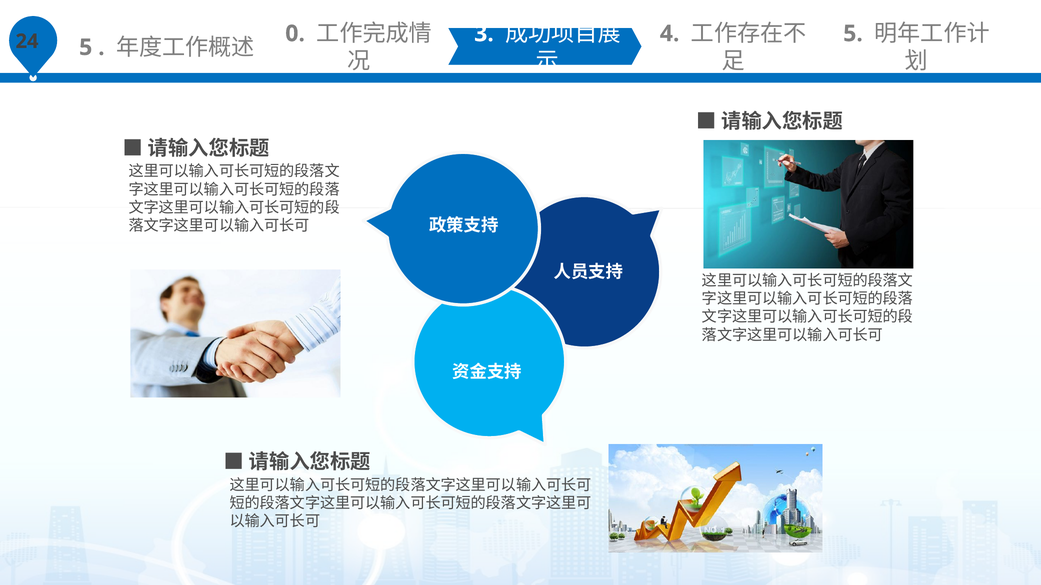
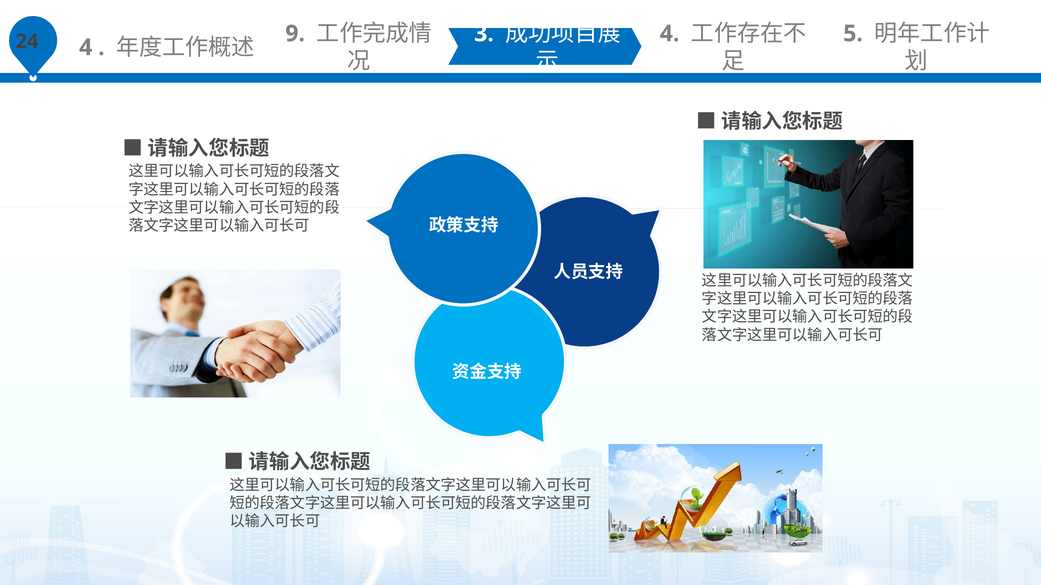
5: 5 -> 4 (86, 47)
0: 0 -> 9 (295, 34)
